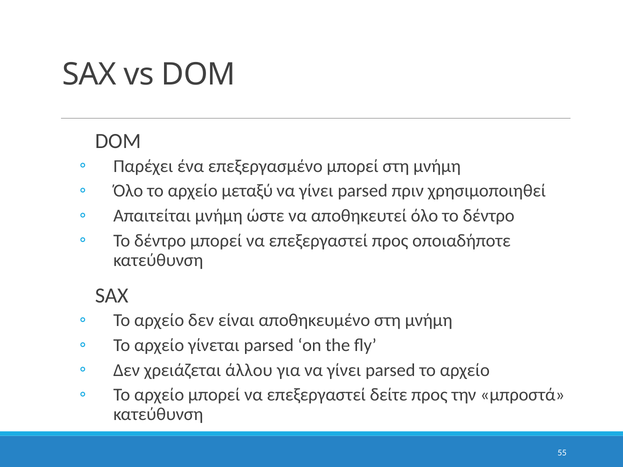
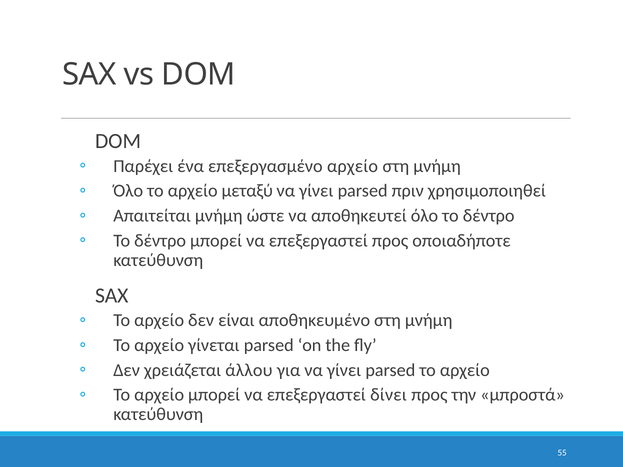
επεξεργασμένο μπορεί: μπορεί -> αρχείο (353, 166)
δείτε: δείτε -> δίνει (388, 395)
